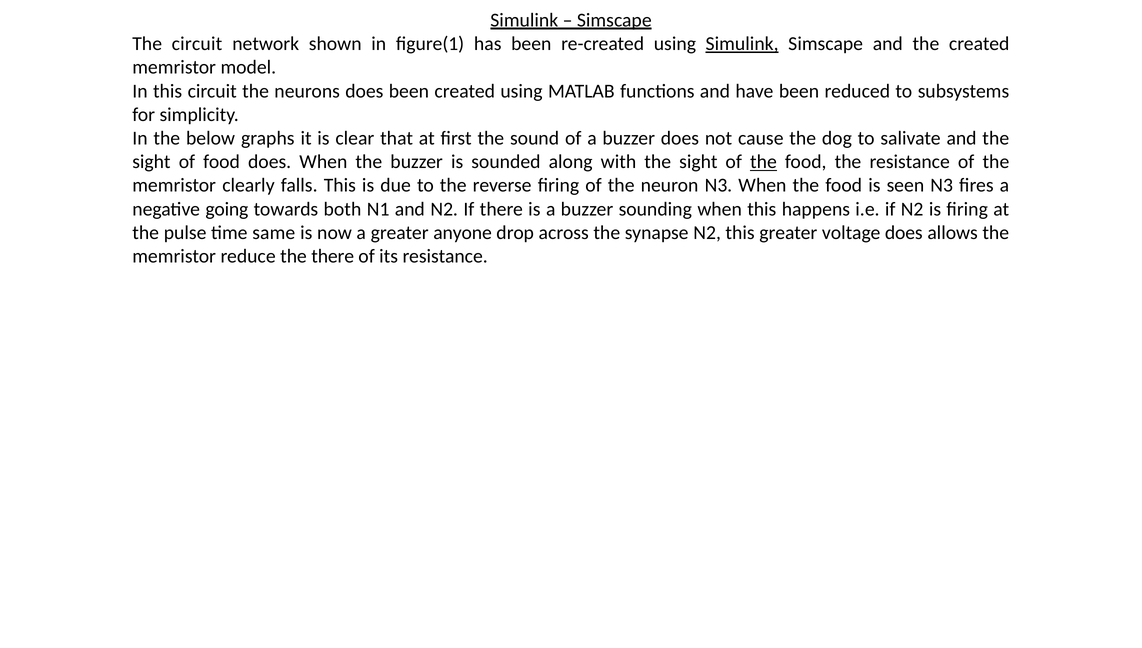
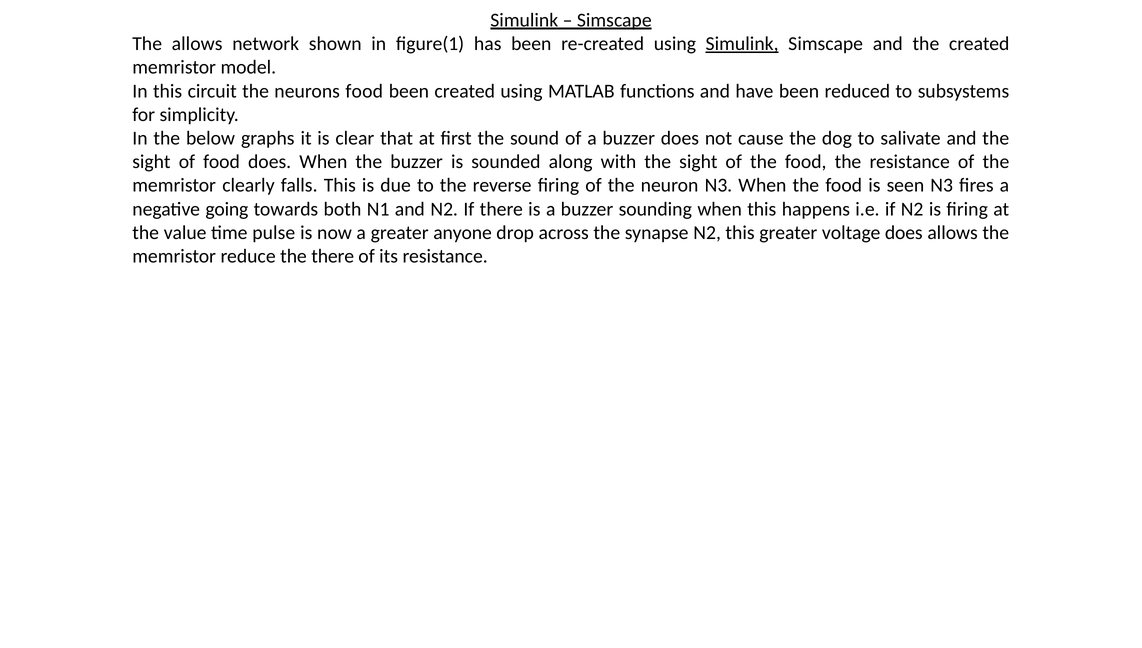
The circuit: circuit -> allows (197, 44)
neurons does: does -> food (364, 91)
the underline: present -> none (763, 162)
pulse: pulse -> value (185, 233)
same: same -> pulse (274, 233)
